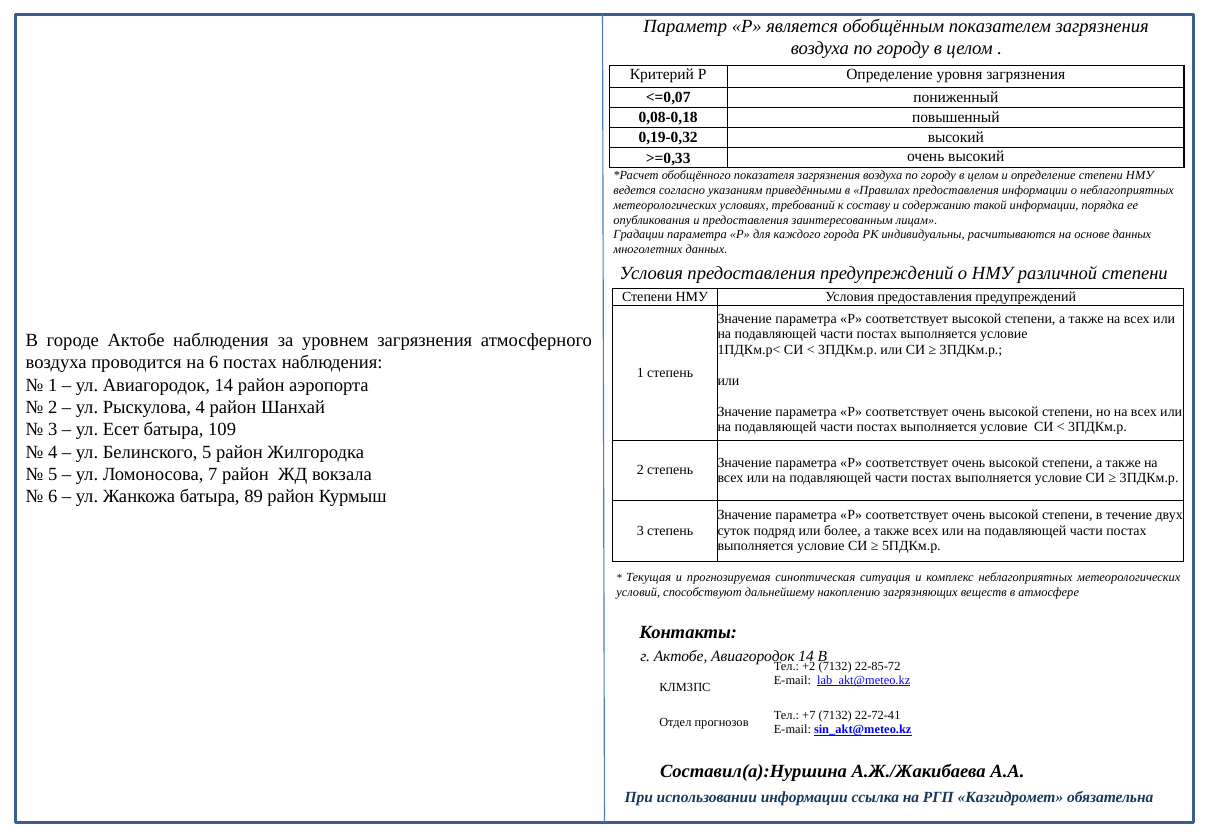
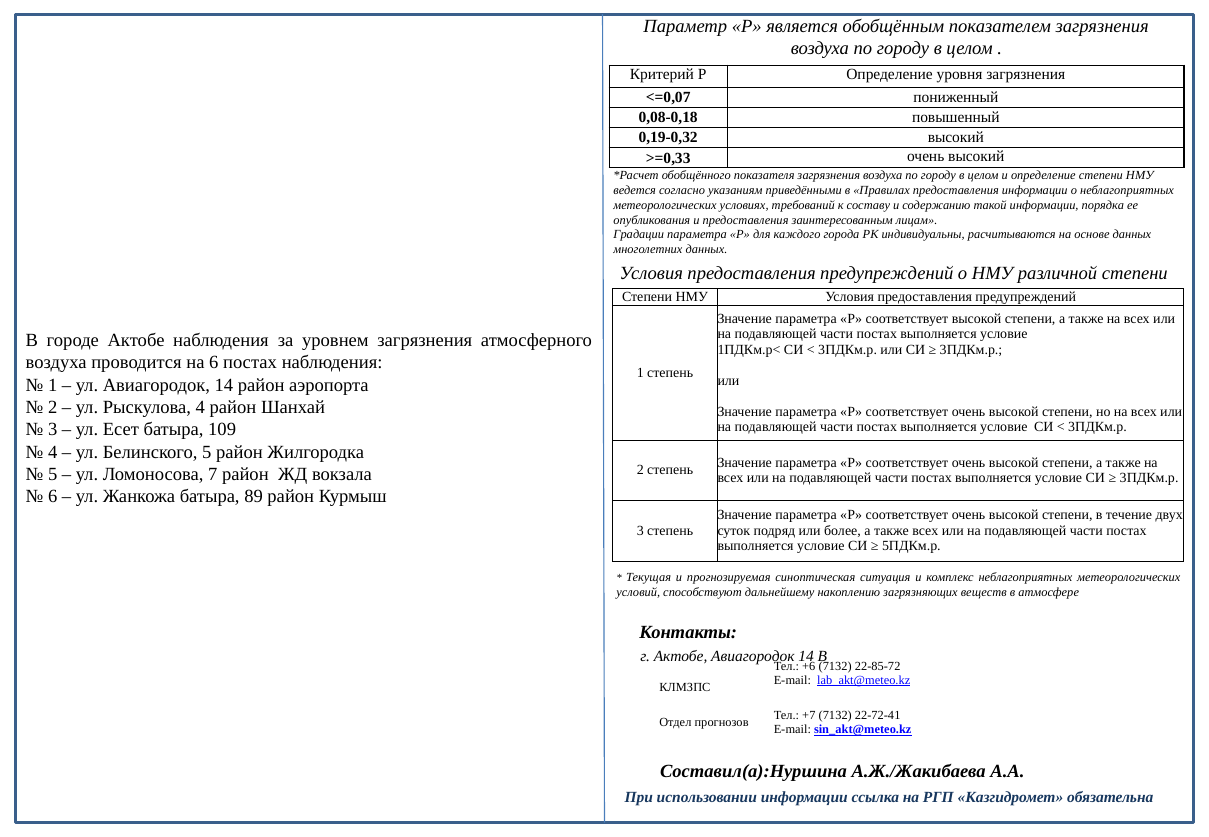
+2: +2 -> +6 (809, 666)
